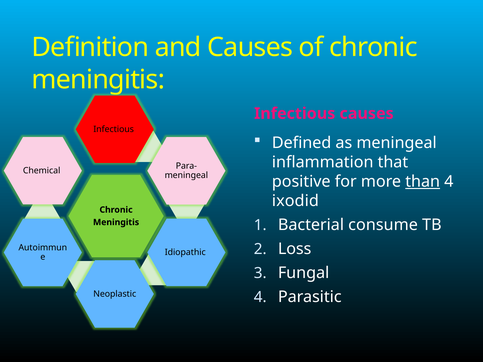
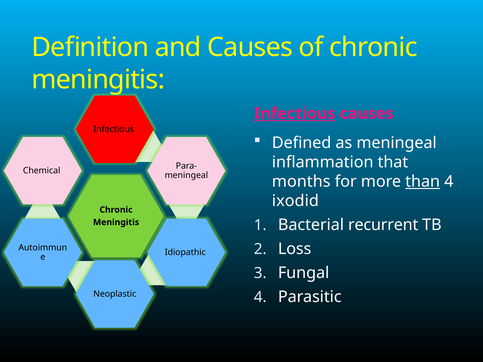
Infectious underline: none -> present (295, 114)
positive: positive -> months (301, 182)
consume: consume -> recurrent (383, 225)
